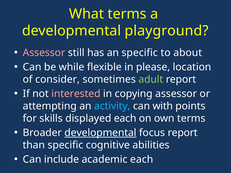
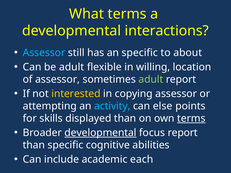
playground: playground -> interactions (167, 31)
Assessor colour: pink -> light blue (44, 53)
be while: while -> adult (72, 67)
please: please -> willing (153, 67)
of consider: consider -> assessor (58, 80)
interested colour: pink -> yellow (76, 94)
with: with -> else (163, 106)
displayed each: each -> than (125, 119)
terms underline: none -> present (191, 119)
